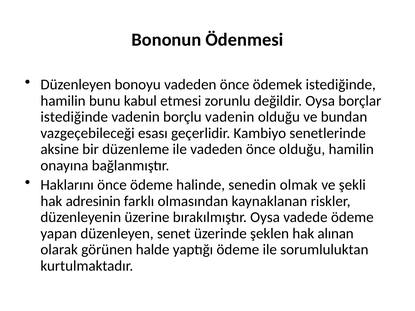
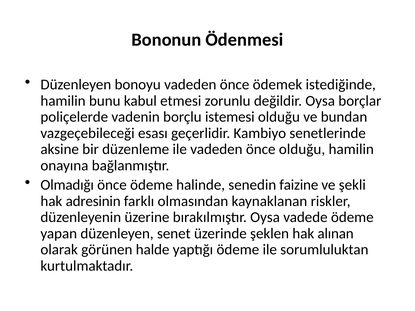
istediğinde: istediğinde -> poliçelerde (74, 117)
borçlu vadenin: vadenin -> istemesi (230, 117)
Haklarını: Haklarını -> Olmadığı (67, 185)
olmak: olmak -> faizine (299, 185)
